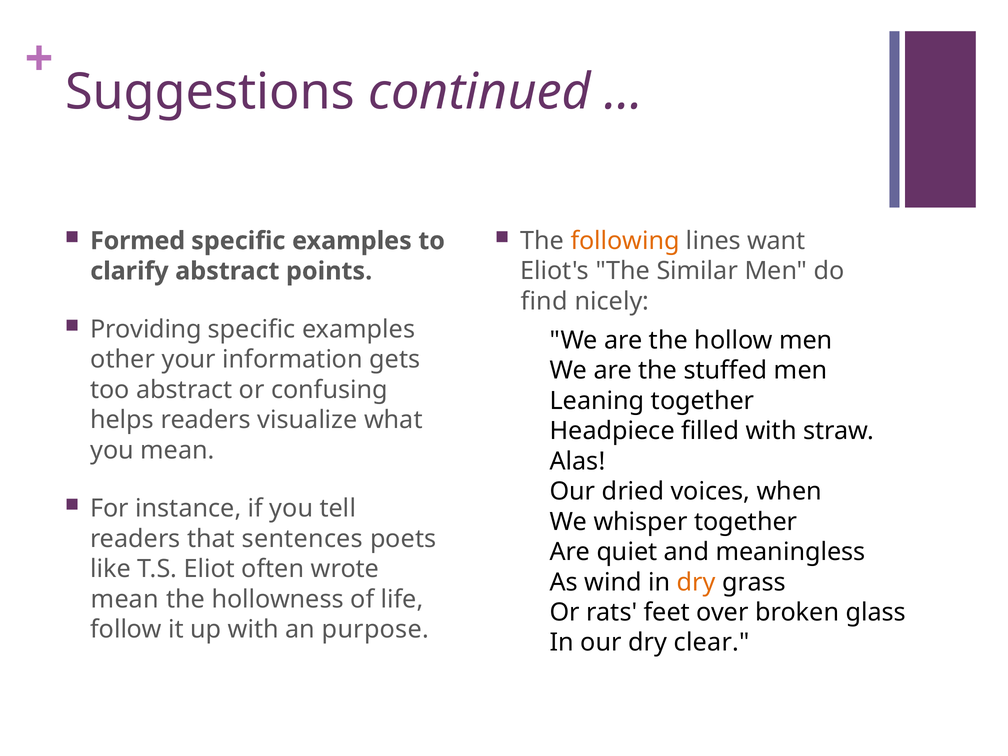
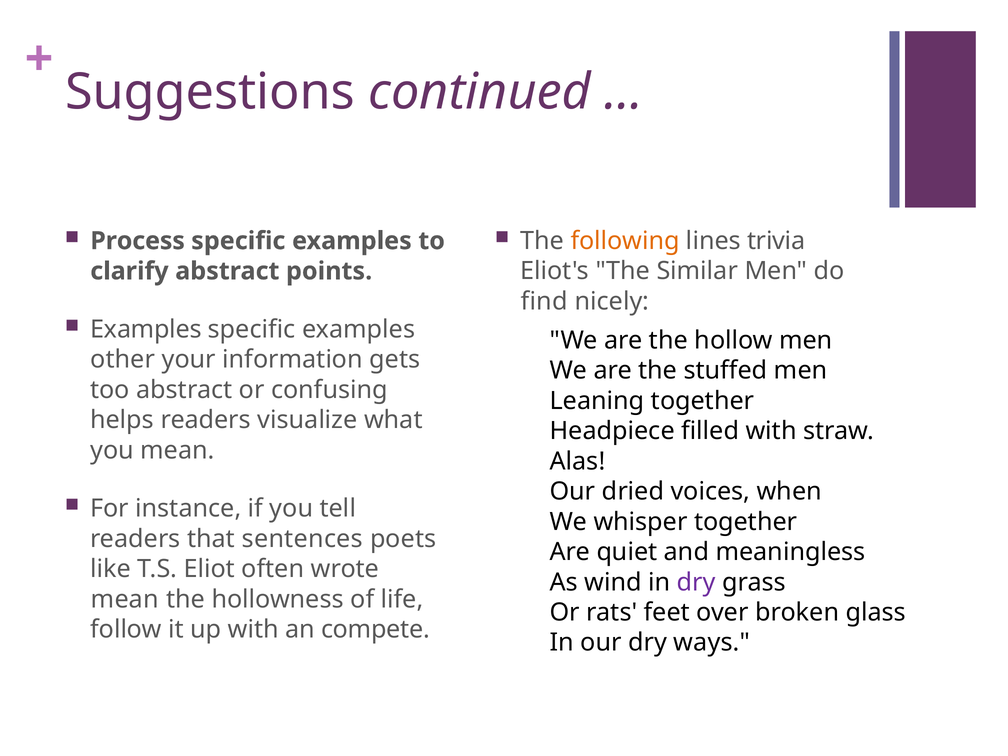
Formed: Formed -> Process (138, 241)
want: want -> trivia (776, 241)
Providing: Providing -> Examples (146, 329)
dry colour: orange -> purple (696, 582)
purpose: purpose -> compete (376, 630)
clear: clear -> ways (712, 643)
